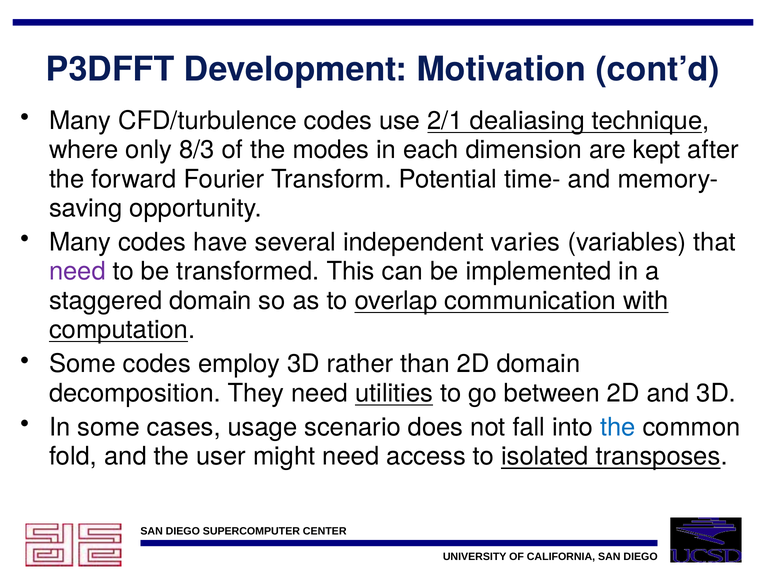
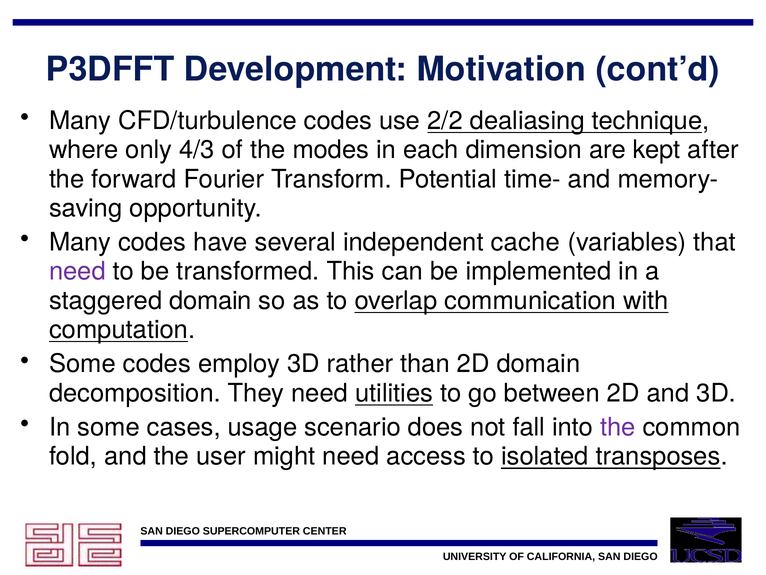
2/1: 2/1 -> 2/2 (445, 121)
8/3: 8/3 -> 4/3 (197, 150)
varies: varies -> cache (526, 242)
the colour: blue -> purple (618, 427)
